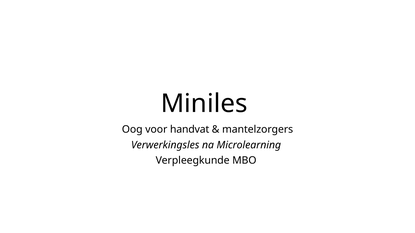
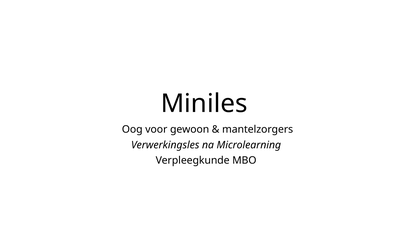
handvat: handvat -> gewoon (190, 130)
